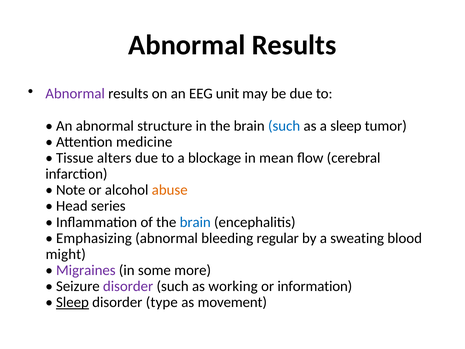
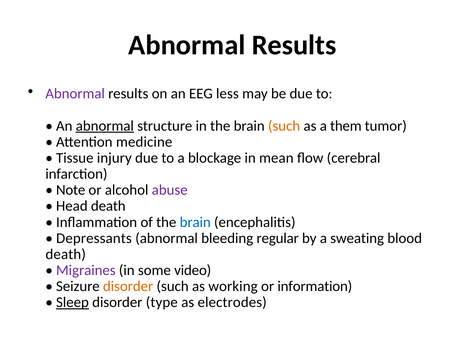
unit: unit -> less (227, 94)
abnormal underline: none -> present (105, 126)
such colour: blue -> orange (284, 126)
a sleep: sleep -> them (346, 126)
alters: alters -> injury (114, 158)
abuse colour: orange -> purple (170, 190)
Head series: series -> death (108, 206)
Emphasizing: Emphasizing -> Depressants (94, 238)
might: might -> death (66, 254)
more: more -> video (193, 270)
disorder colour: purple -> orange (128, 286)
movement: movement -> electrodes (232, 302)
